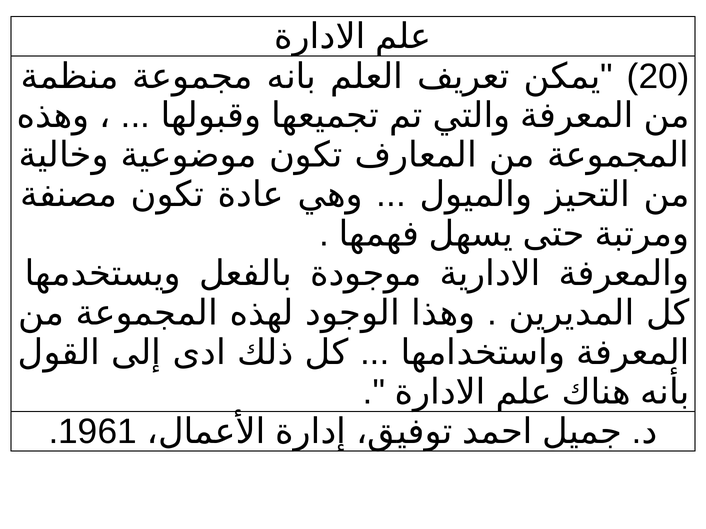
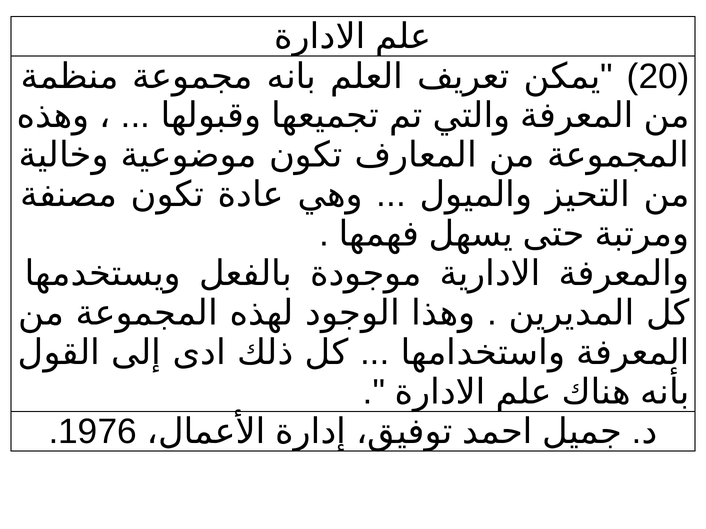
1961: 1961 -> 1976 (98, 432)
